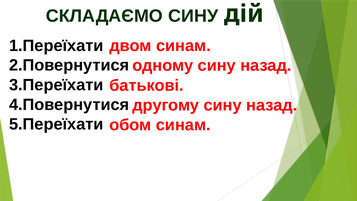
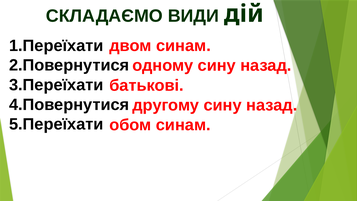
СКЛАДАЄМО СИНУ: СИНУ -> ВИДИ (193, 16)
